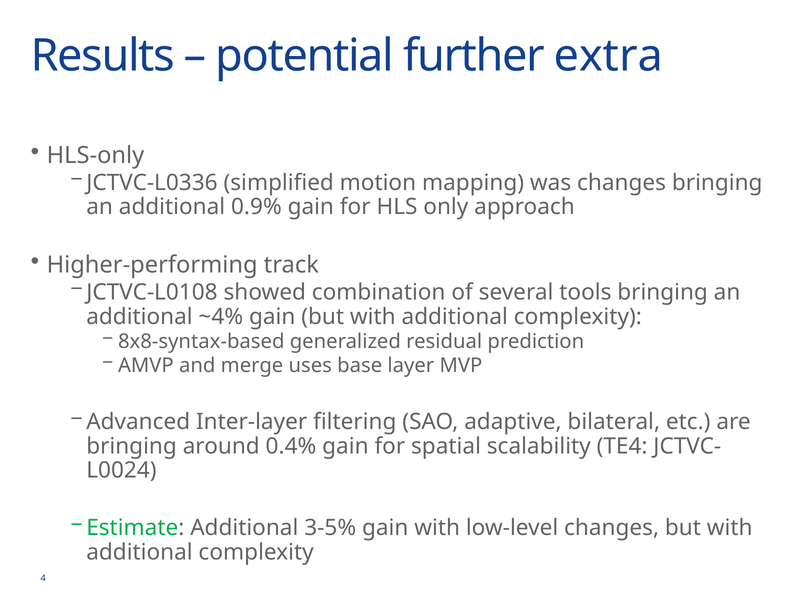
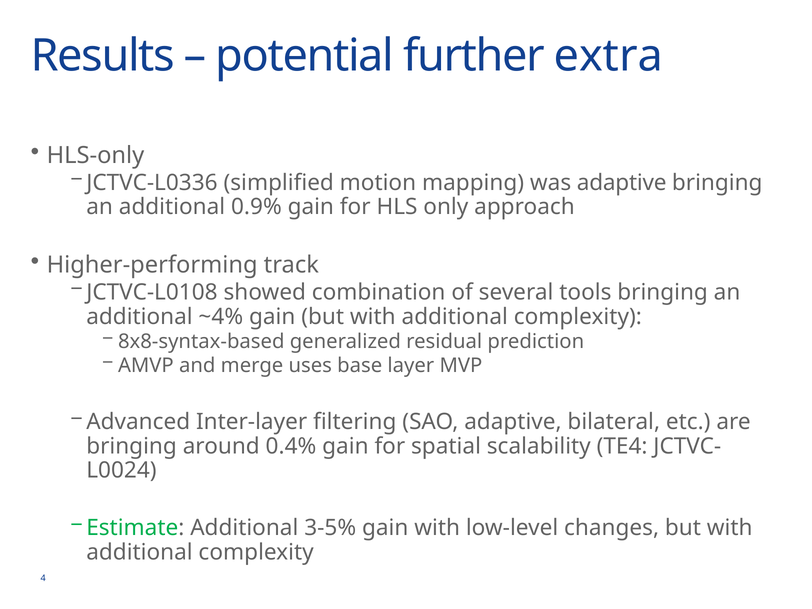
was changes: changes -> adaptive (622, 183)
